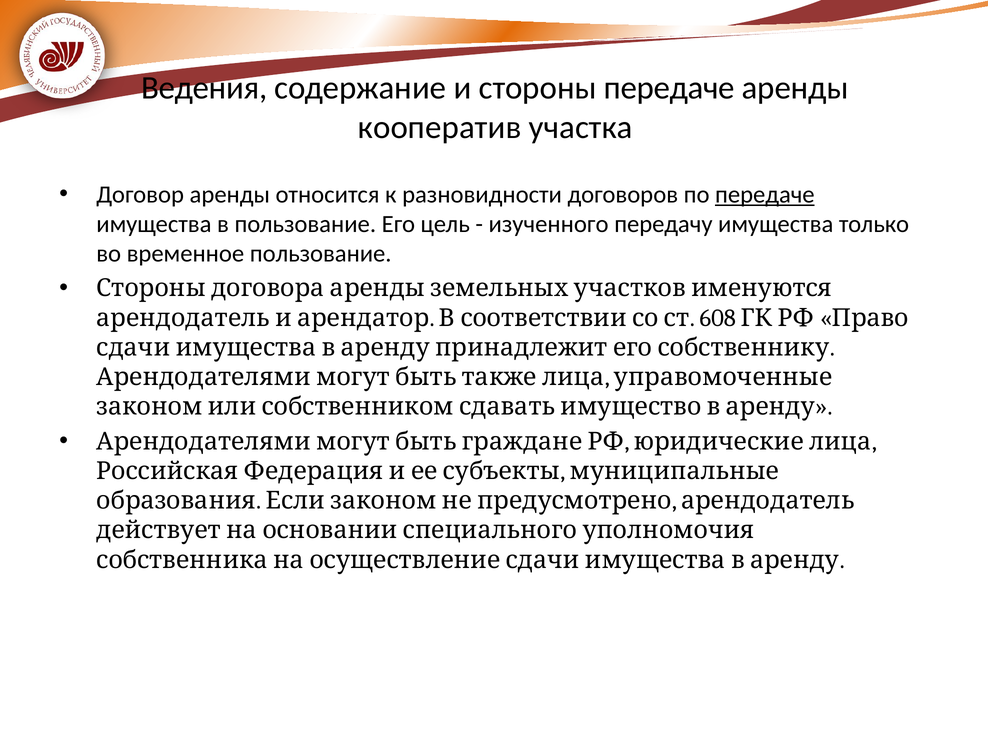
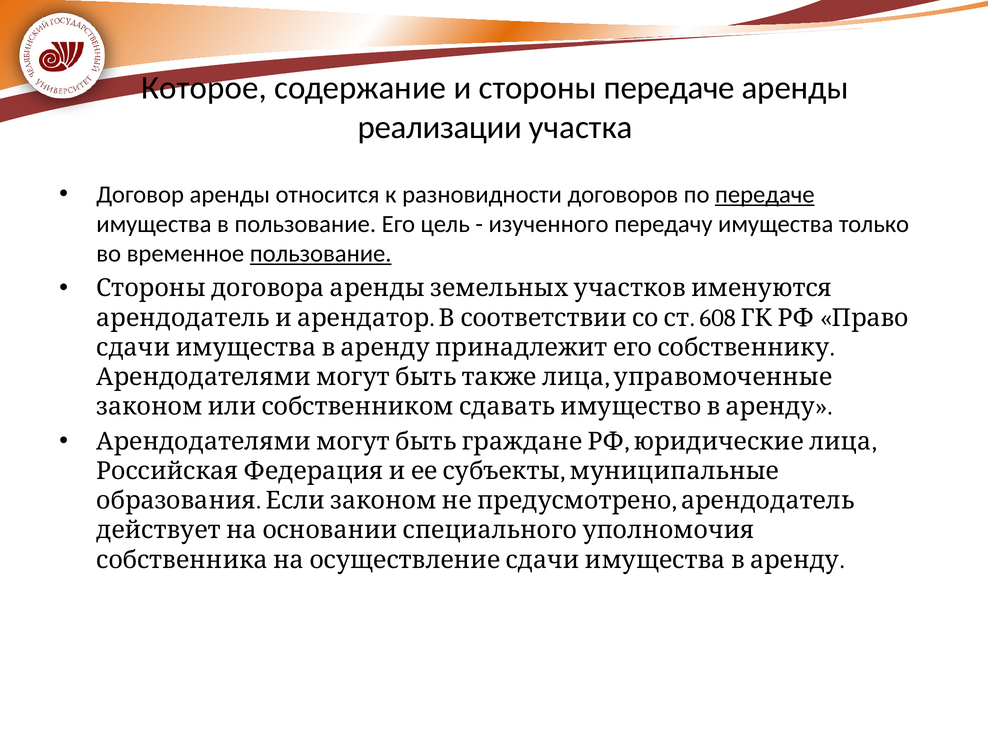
Ведения: Ведения -> Которое (204, 88)
кооператив: кооператив -> реализации (440, 128)
пользование underline: none -> present (321, 254)
